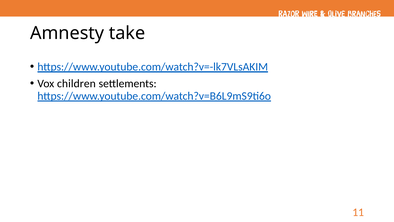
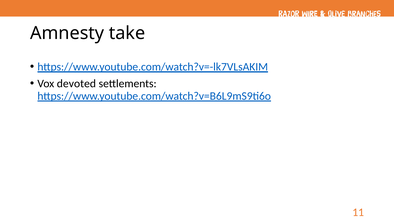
children: children -> devoted (76, 83)
